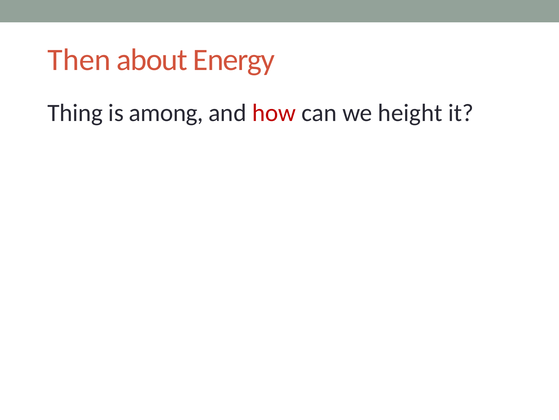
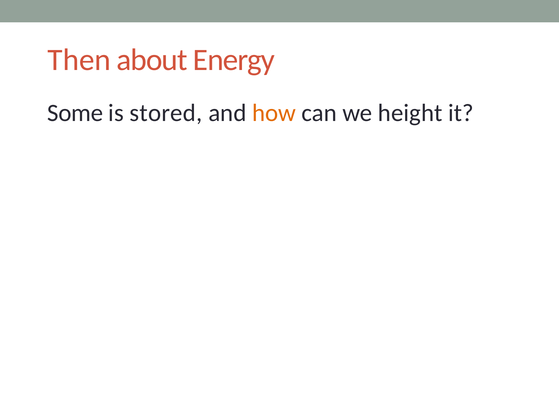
Thing: Thing -> Some (75, 113)
among: among -> stored (166, 113)
how colour: red -> orange (274, 113)
